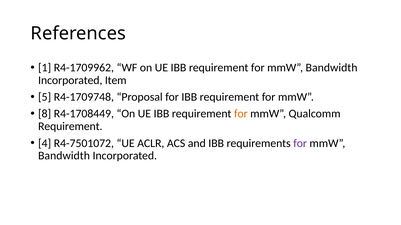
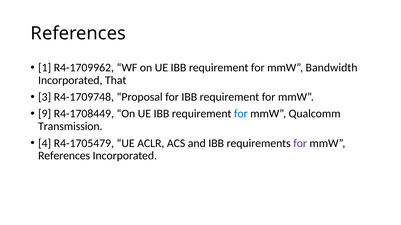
Item: Item -> That (116, 80)
5: 5 -> 3 (45, 97)
8: 8 -> 9 (45, 114)
for colour: orange -> blue (241, 114)
Requirement: Requirement -> Transmission (70, 127)
R4-7501072: R4-7501072 -> R4-1705479 (84, 144)
Bandwidth: Bandwidth -> References (64, 156)
